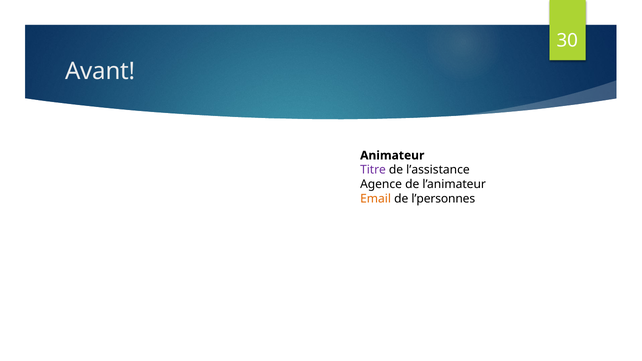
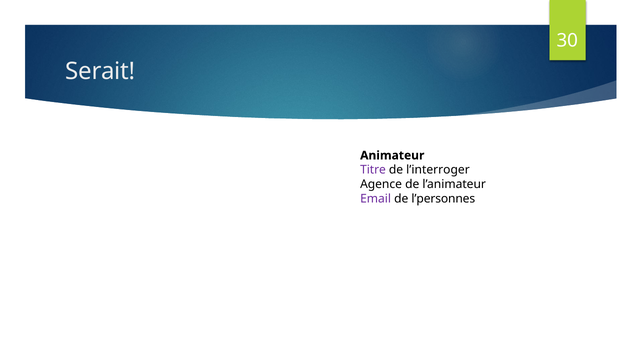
Avant: Avant -> Serait (100, 72)
l’assistance: l’assistance -> l’interroger (438, 170)
Email colour: orange -> purple (376, 199)
